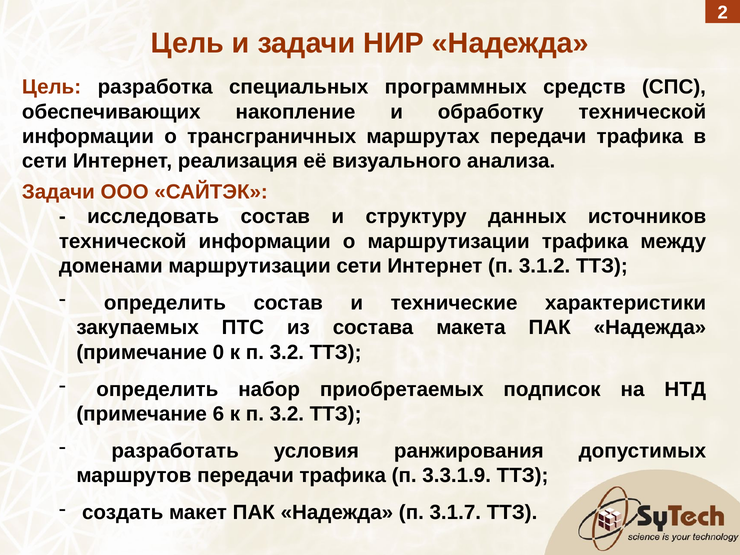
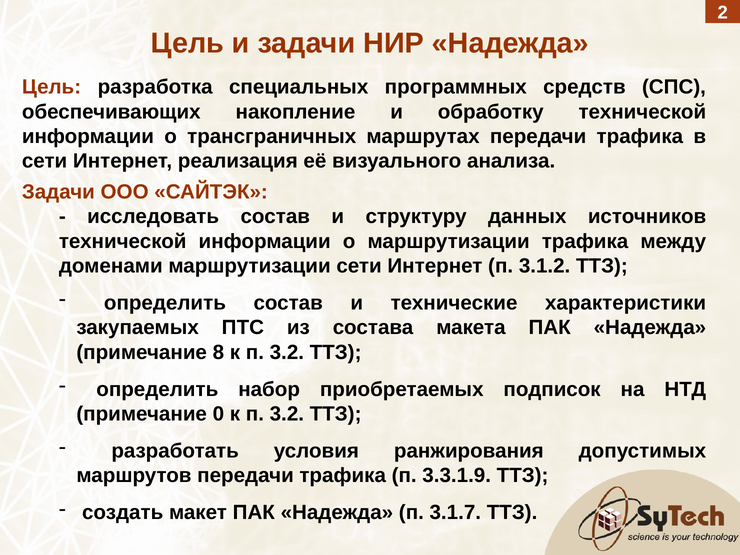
0: 0 -> 8 (218, 352)
6: 6 -> 0 (218, 414)
